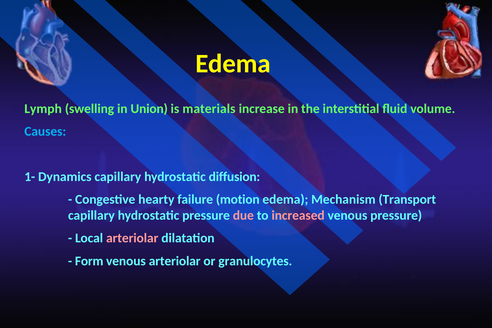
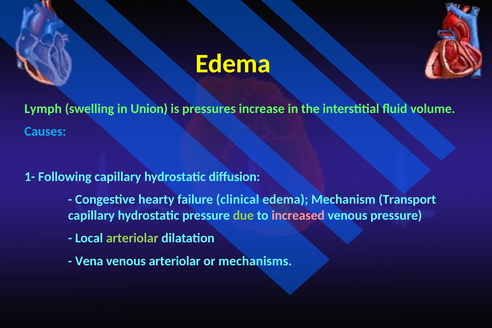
materials: materials -> pressures (209, 109)
Dynamics: Dynamics -> Following (65, 177)
motion: motion -> clinical (238, 199)
due colour: pink -> light green (243, 216)
arteriolar colour: pink -> light green (132, 238)
Form: Form -> Vena (89, 261)
granulocytes: granulocytes -> mechanisms (255, 261)
